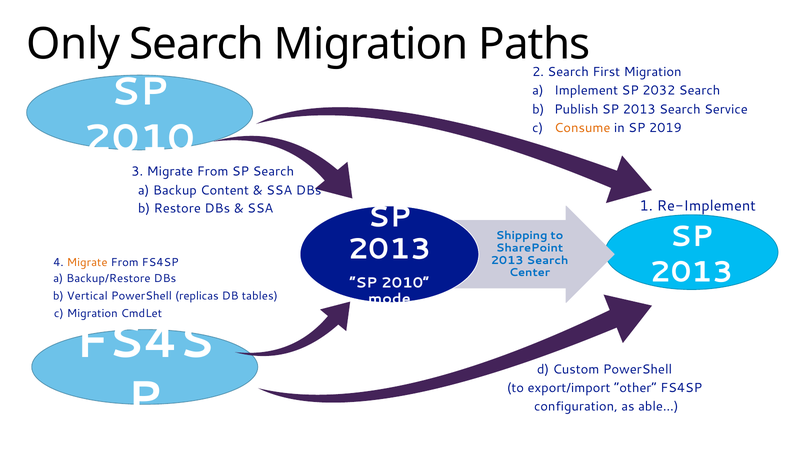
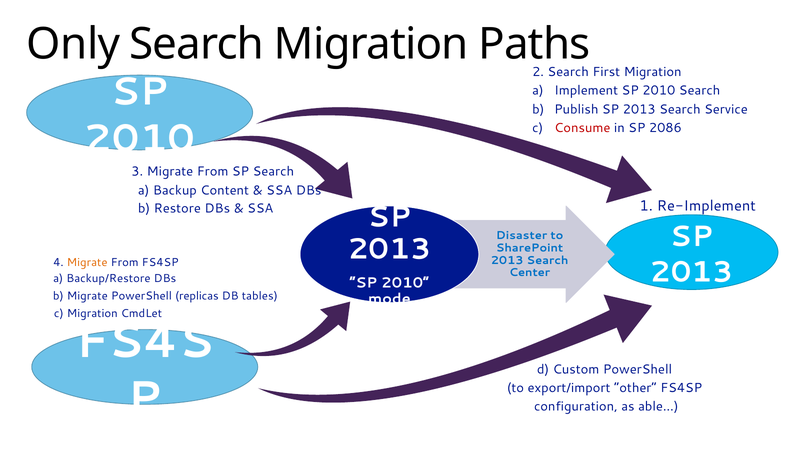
Implement SP 2032: 2032 -> 2010 (659, 91)
Consume colour: orange -> red (582, 128)
2019: 2019 -> 2086 (665, 128)
Shipping: Shipping -> Disaster (522, 236)
b Vertical: Vertical -> Migrate (87, 296)
